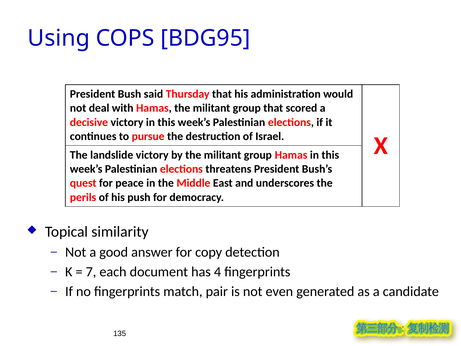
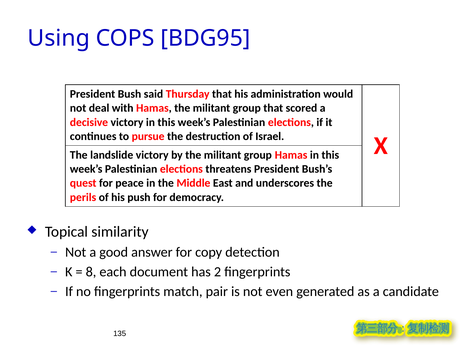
7: 7 -> 8 (91, 272)
4: 4 -> 2 (218, 272)
